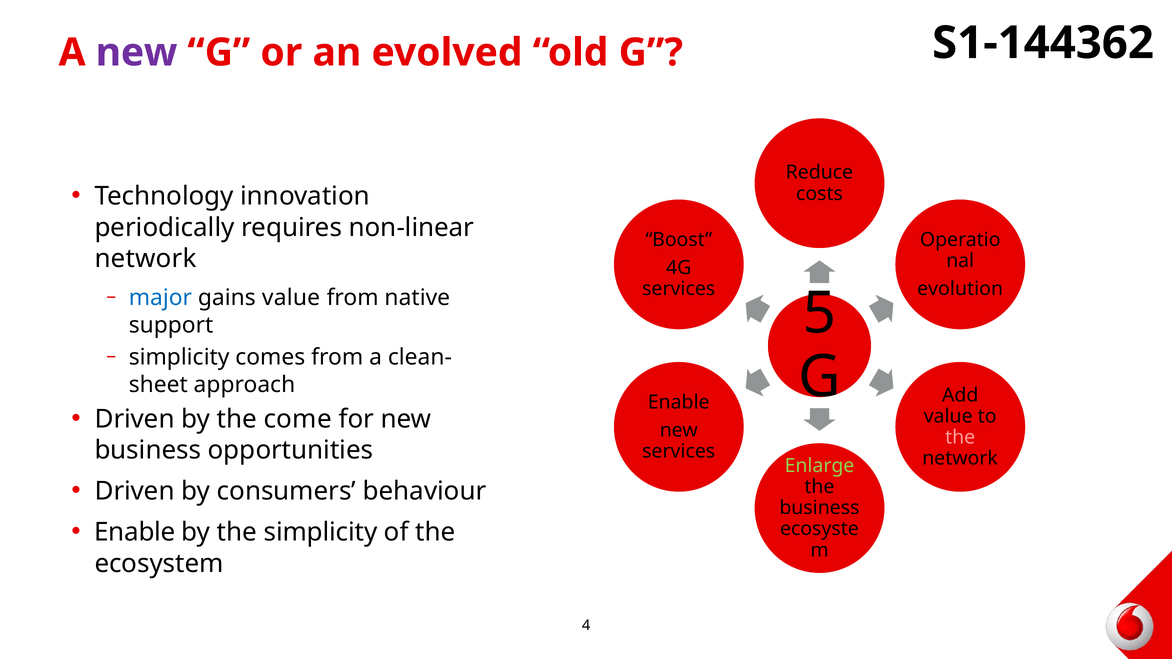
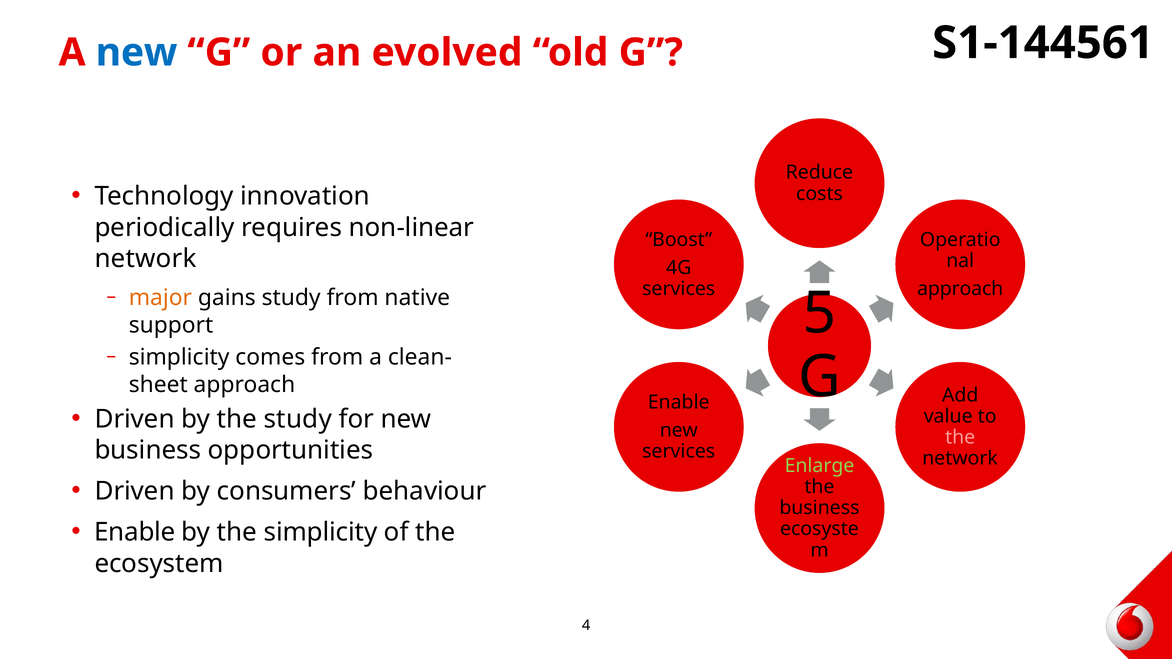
S1-144362: S1-144362 -> S1-144561 (1043, 43)
new colour: purple -> blue (137, 53)
evolution: evolution -> approach (960, 289)
major colour: blue -> orange (160, 298)
gains value: value -> study (291, 298)
the come: come -> study (298, 419)
